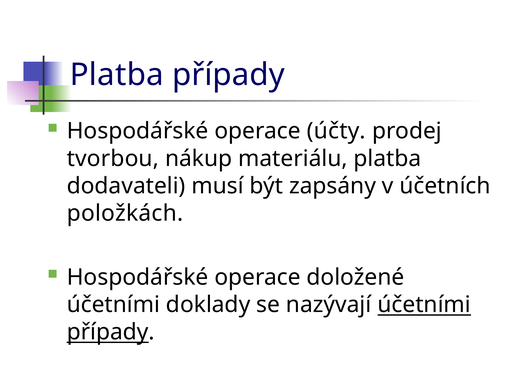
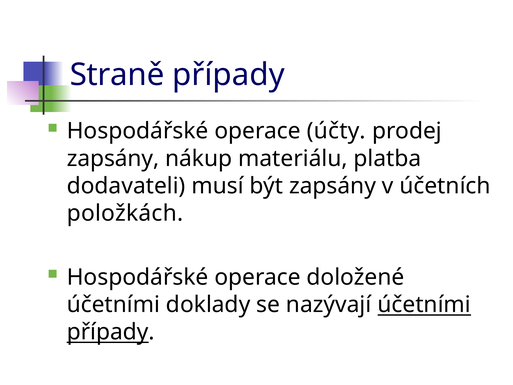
Platba: Platba -> Straně (117, 75)
tvorbou: tvorbou -> zapsány (113, 158)
